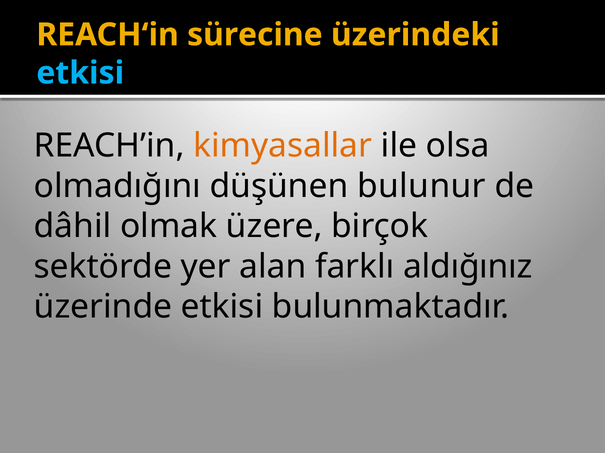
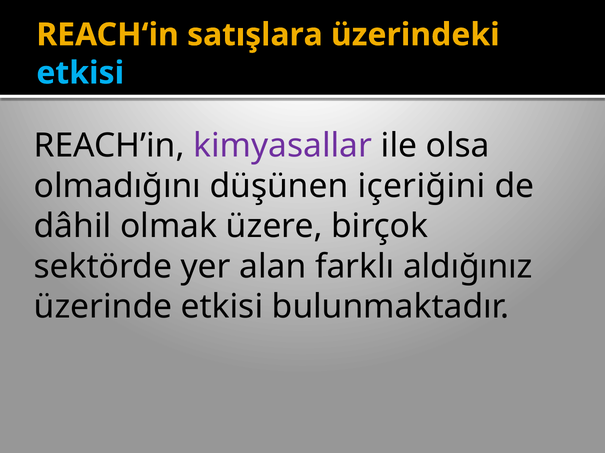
sürecine: sürecine -> satışlara (255, 35)
kimyasallar colour: orange -> purple (283, 146)
bulunur: bulunur -> içeriğini (421, 186)
